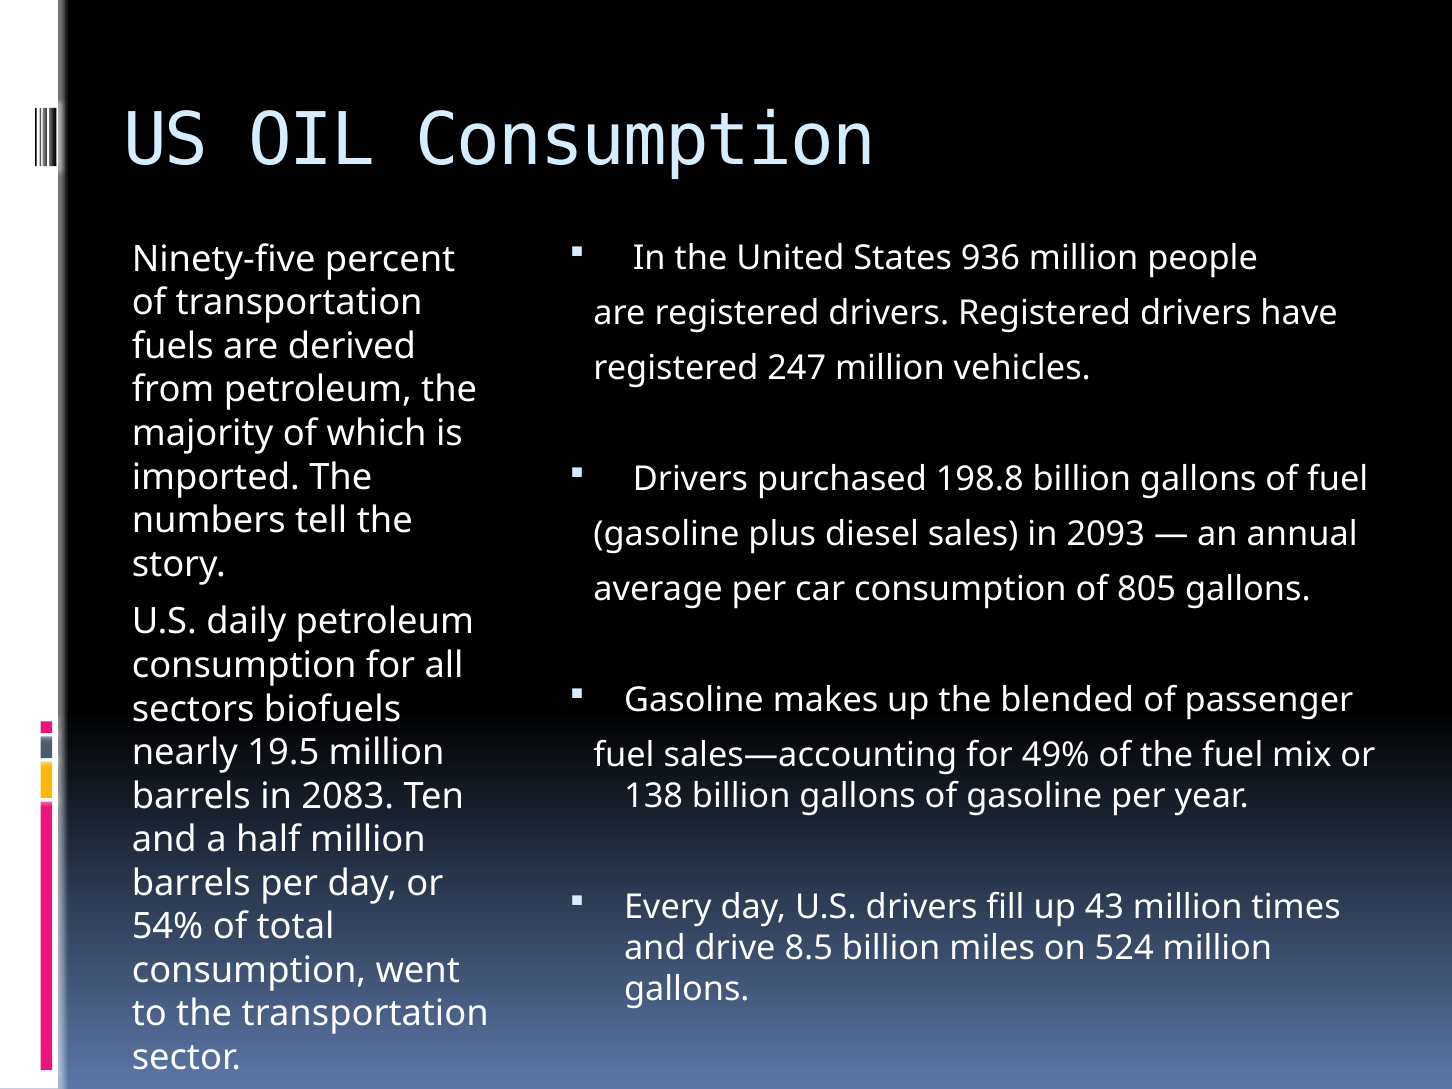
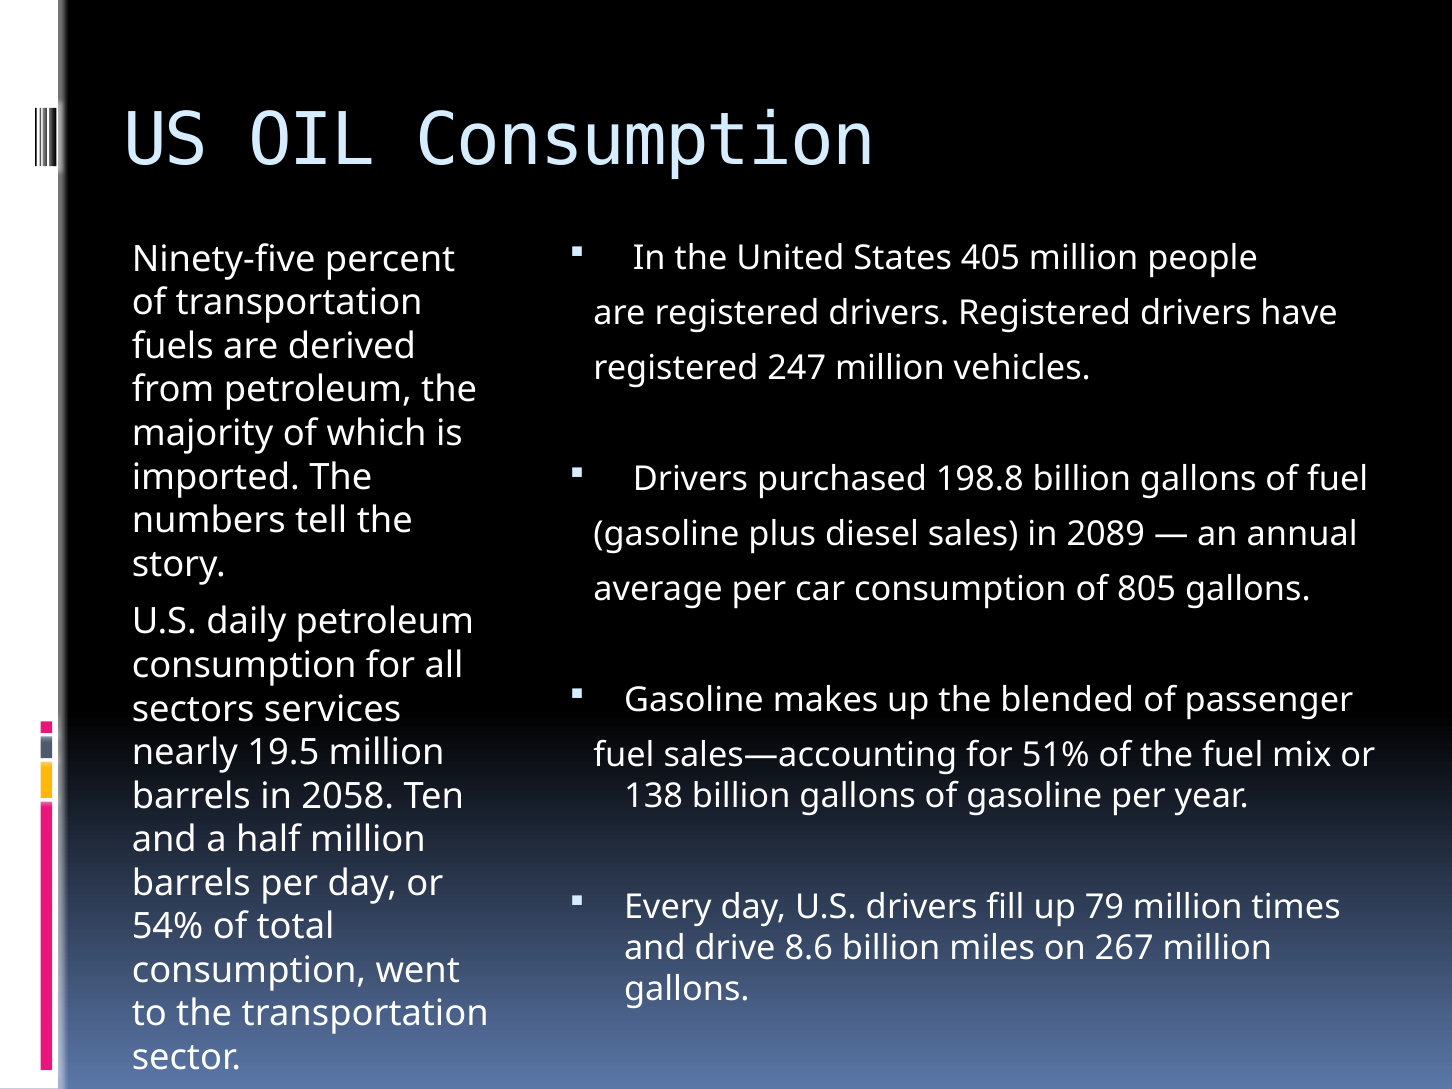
936: 936 -> 405 (990, 258)
2093: 2093 -> 2089 (1106, 534)
biofuels: biofuels -> services (333, 709)
49%: 49% -> 51% (1056, 755)
2083: 2083 -> 2058 (348, 796)
43: 43 -> 79 (1104, 907)
8.5: 8.5 -> 8.6 (809, 948)
524: 524 -> 267 (1124, 948)
